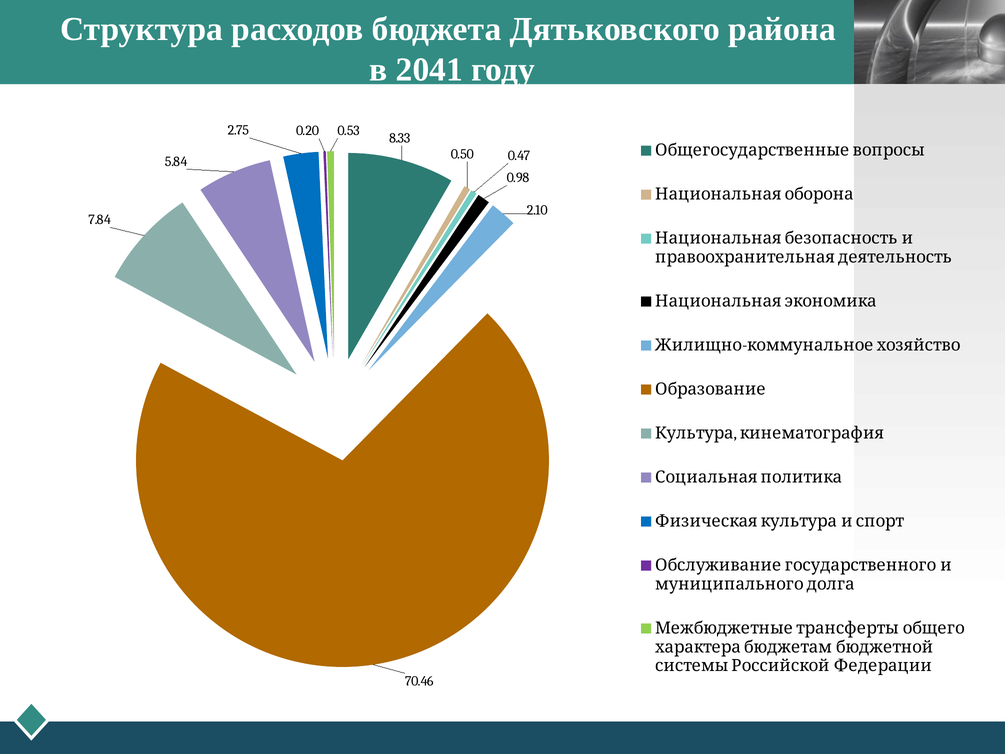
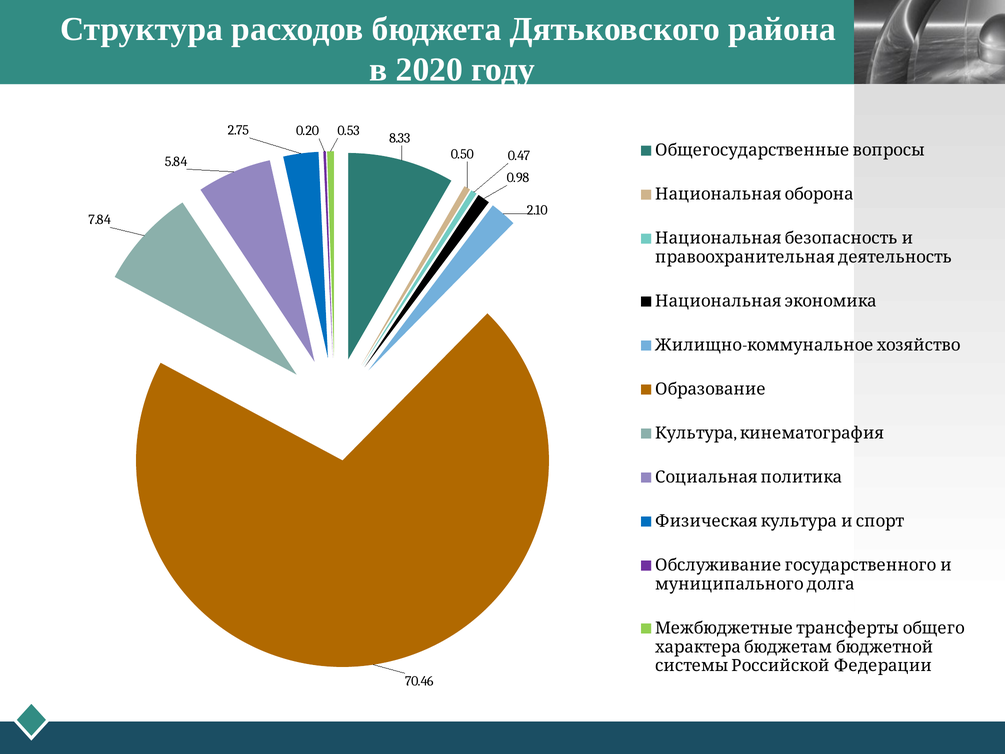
2041: 2041 -> 2020 (429, 70)
